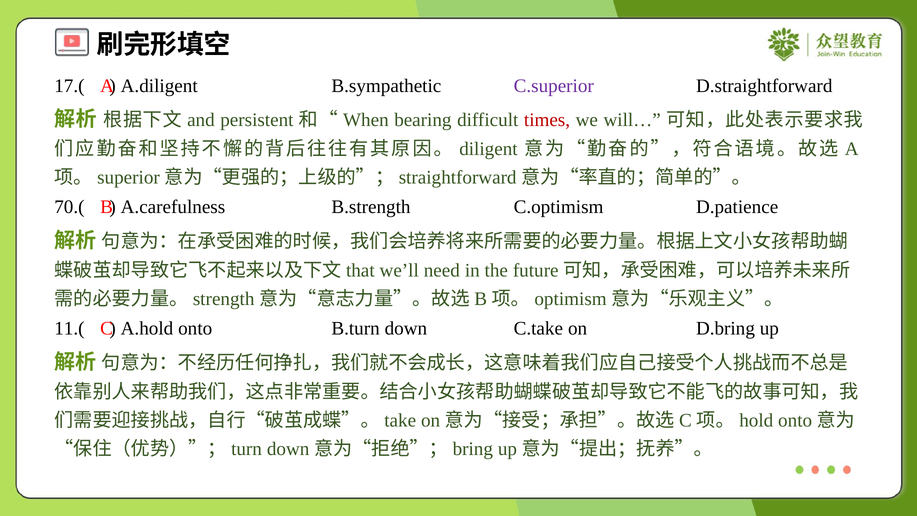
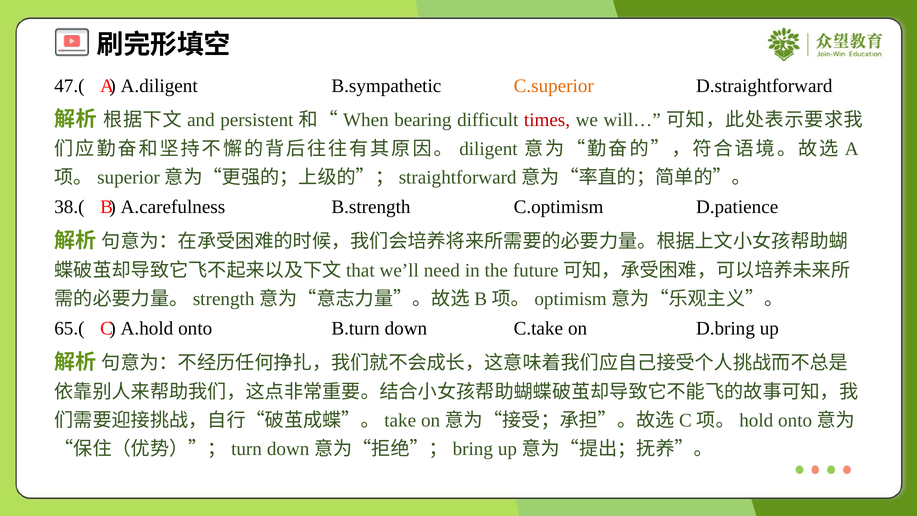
17.(: 17.( -> 47.( (69, 86)
C.superior colour: purple -> orange (554, 86)
70.(: 70.( -> 38.( (69, 207)
11.(: 11.( -> 65.( (69, 328)
